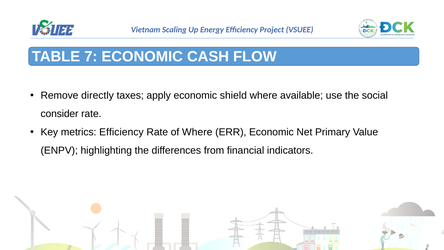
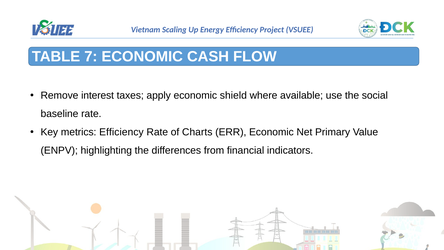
directly: directly -> interest (98, 96)
consider: consider -> baseline (59, 114)
of Where: Where -> Charts (197, 132)
